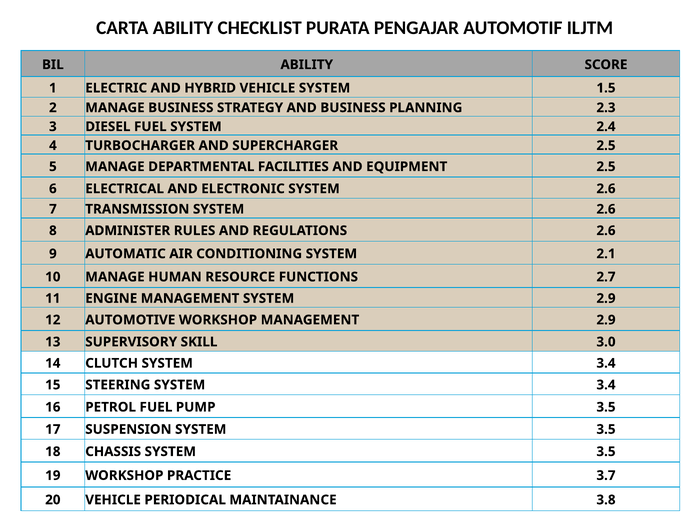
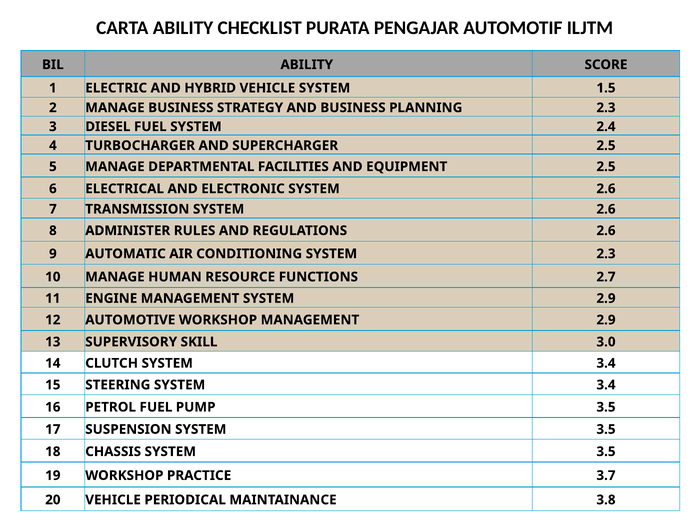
SYSTEM 2.1: 2.1 -> 2.3 (606, 254)
